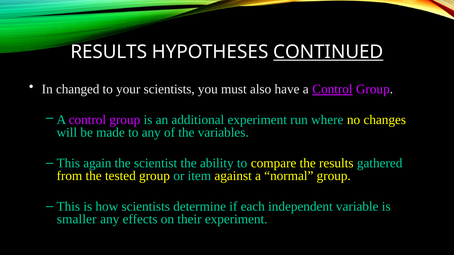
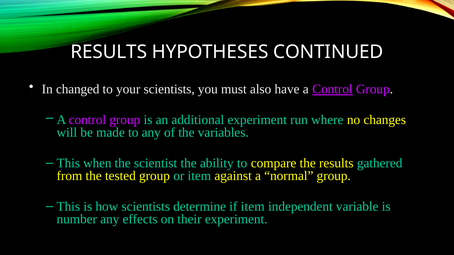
CONTINUED underline: present -> none (328, 52)
again: again -> when (97, 163)
if each: each -> item (253, 207)
smaller: smaller -> number (77, 220)
